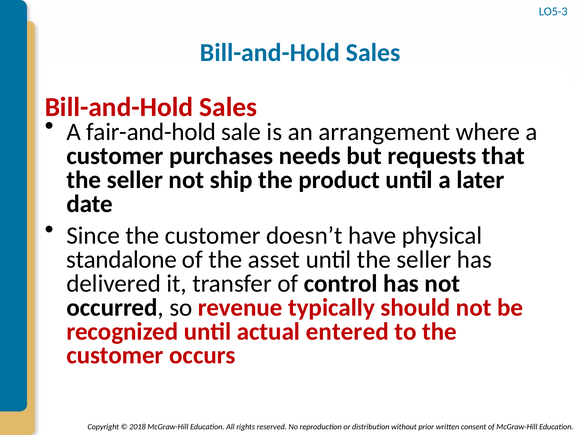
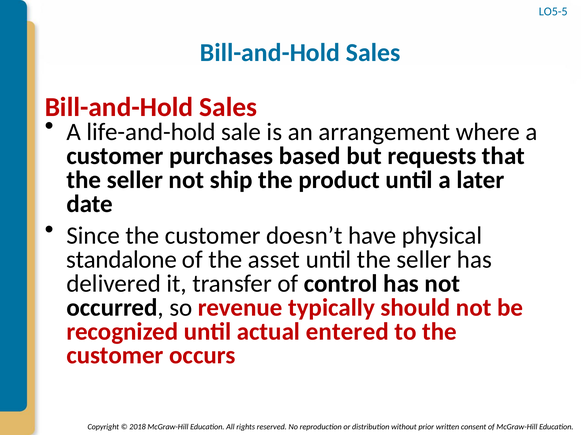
LO5-3: LO5-3 -> LO5-5 (553, 11)
fair-and-hold: fair-and-hold -> life-and-hold (151, 132)
needs: needs -> based (310, 156)
